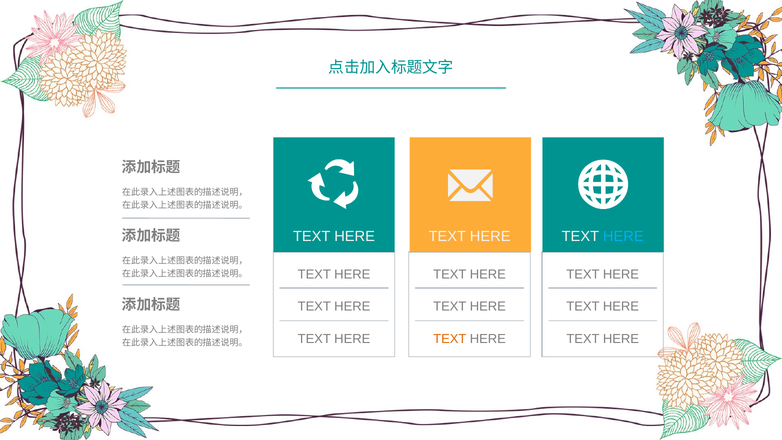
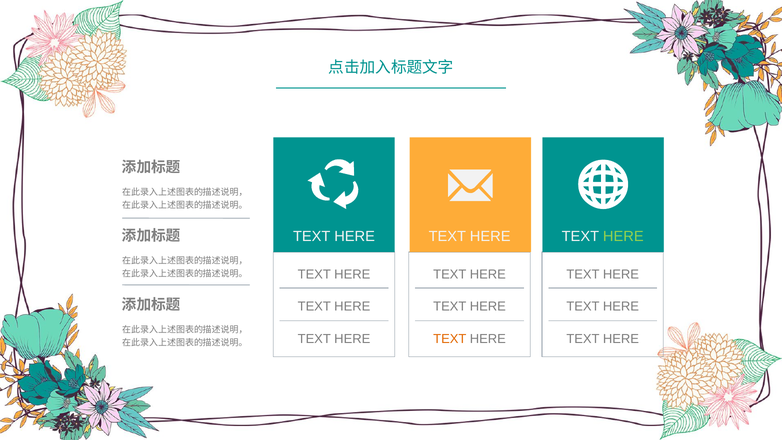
HERE colour: light blue -> light green (623, 236)
